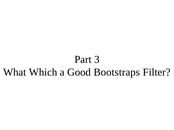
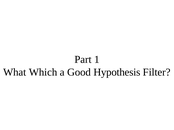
3: 3 -> 1 (97, 60)
Bootstraps: Bootstraps -> Hypothesis (117, 72)
